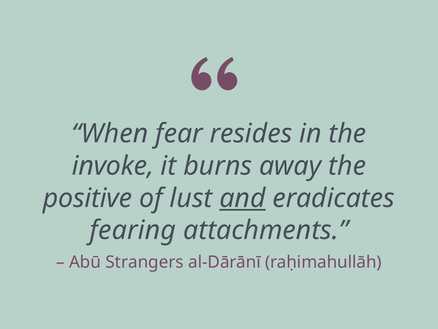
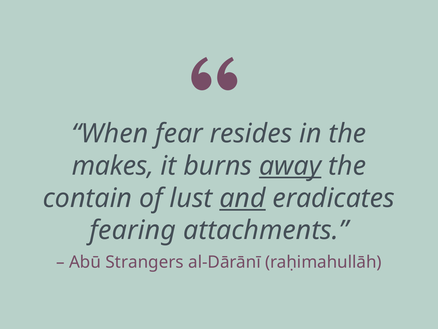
invoke: invoke -> makes (113, 166)
away underline: none -> present (290, 166)
positive: positive -> contain (87, 198)
